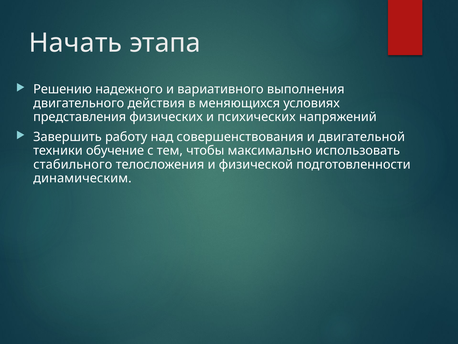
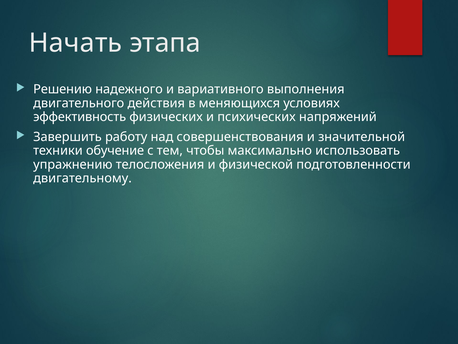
представления: представления -> эффективность (80, 117)
двигательной: двигательной -> значительной (362, 137)
стабильного: стабильного -> упражнению (73, 164)
динамическим: динамическим -> двигательному (82, 178)
